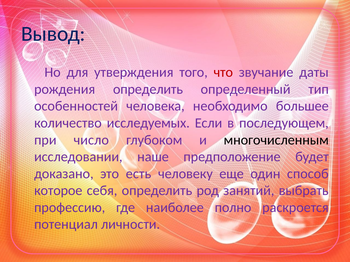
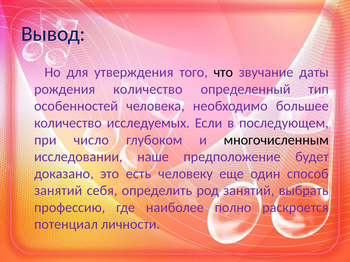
что colour: red -> black (223, 72)
рождения определить: определить -> количество (148, 89)
которое: которое -> занятий (58, 191)
